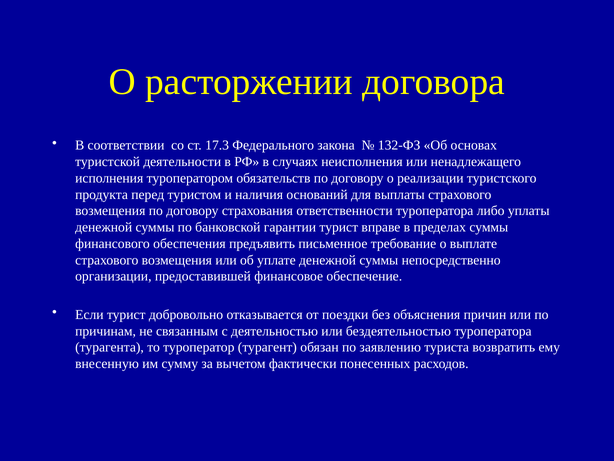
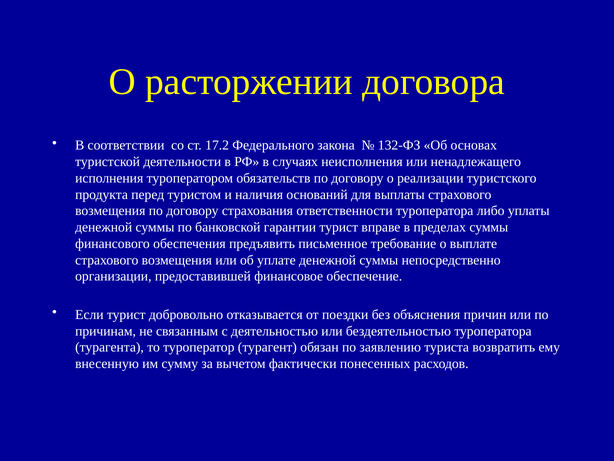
17.3: 17.3 -> 17.2 (217, 145)
